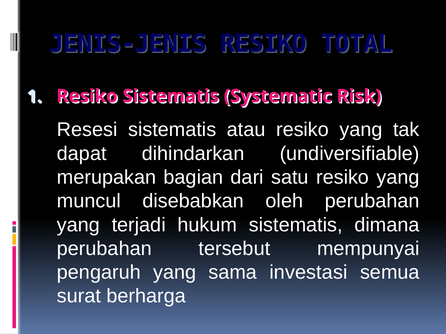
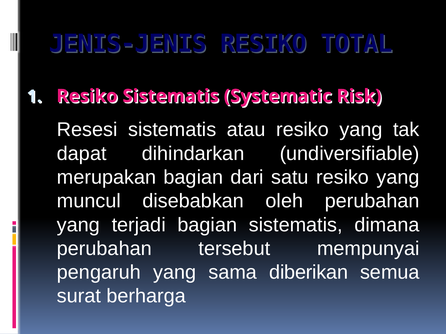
terjadi hukum: hukum -> bagian (207, 225)
investasi: investasi -> diberikan (309, 273)
